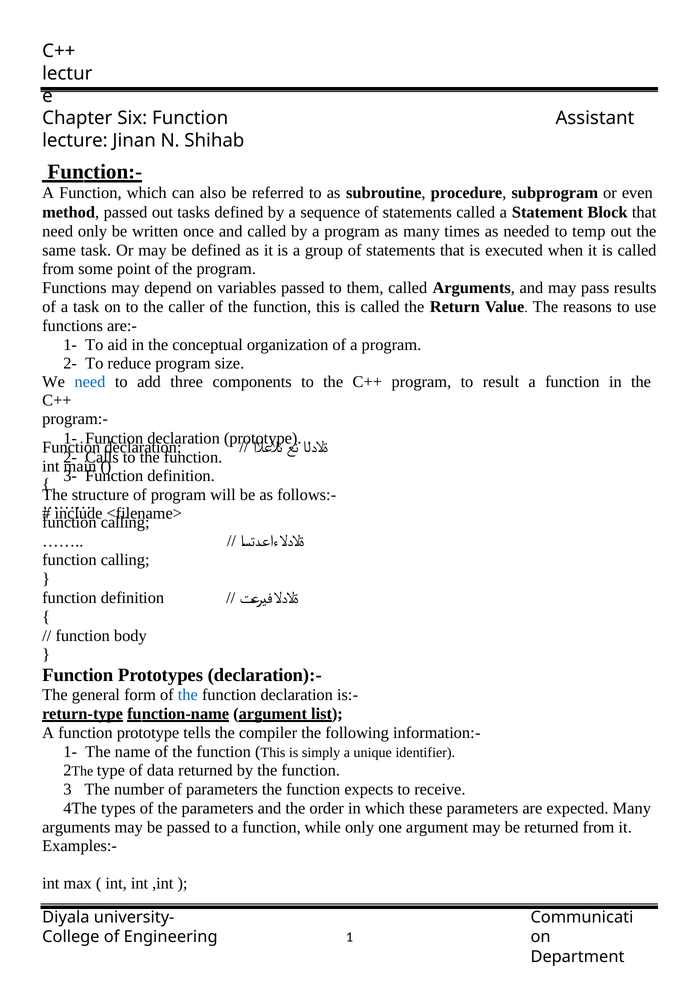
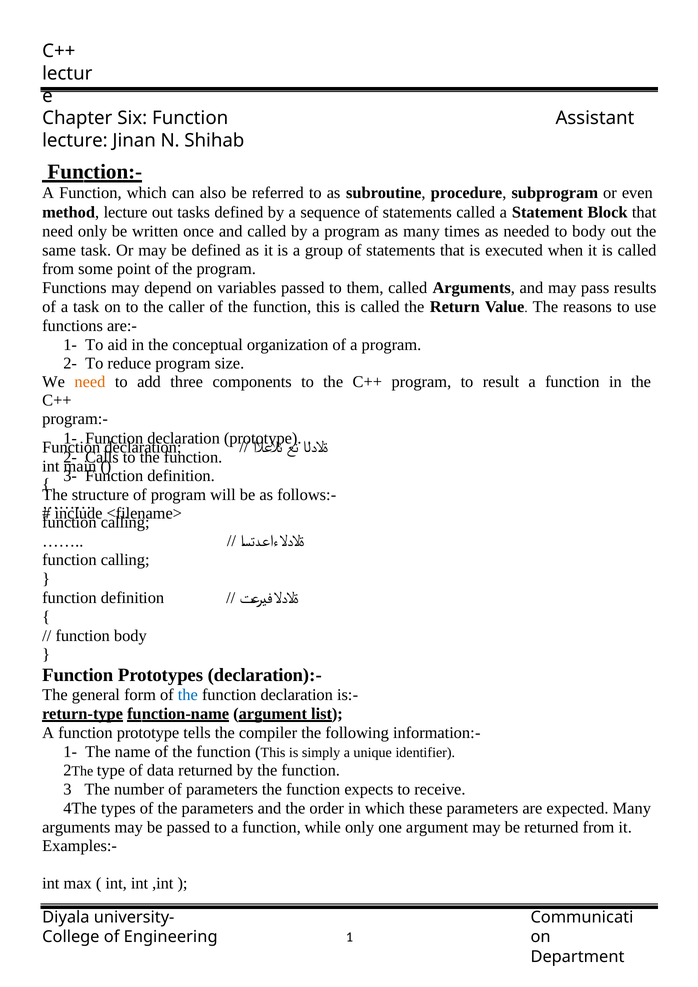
method passed: passed -> lecture (126, 213)
to temp: temp -> body (589, 231)
need colour: blue -> orange (90, 382)
